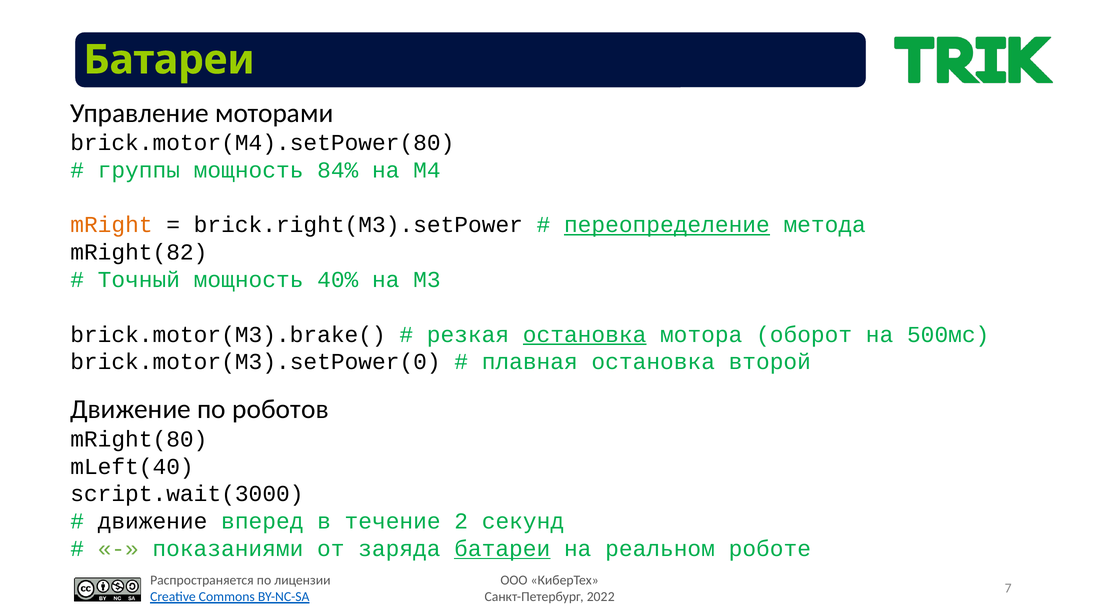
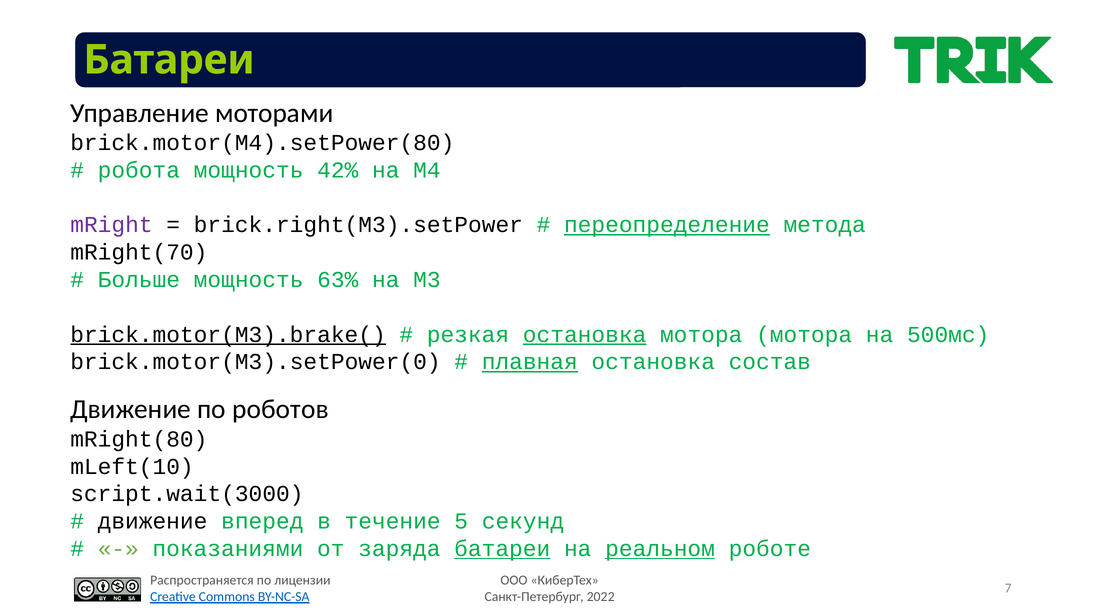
группы: группы -> робота (139, 170)
84%: 84% -> 42% (338, 170)
mRight colour: orange -> purple (111, 225)
mRight(82: mRight(82 -> mRight(70 (139, 252)
Точный: Точный -> Больше (139, 280)
40%: 40% -> 63% (338, 280)
brick.motor(M3).brake( underline: none -> present (228, 334)
мотора оборот: оборот -> мотора (804, 334)
плавная underline: none -> present (530, 362)
второй: второй -> состав (770, 362)
mLeft(40: mLeft(40 -> mLeft(10 (132, 466)
2: 2 -> 5 (461, 521)
реальном underline: none -> present (660, 549)
